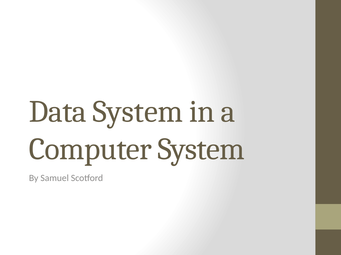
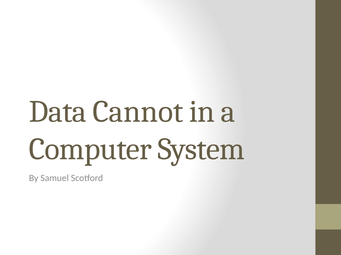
Data System: System -> Cannot (138, 112)
